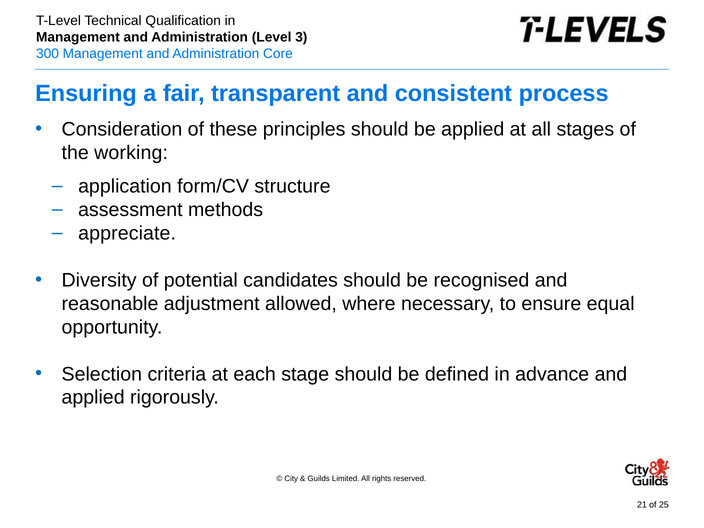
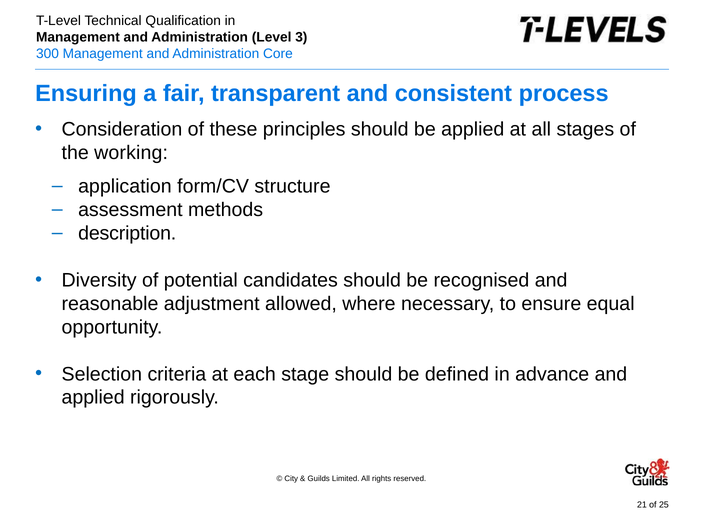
appreciate: appreciate -> description (127, 233)
